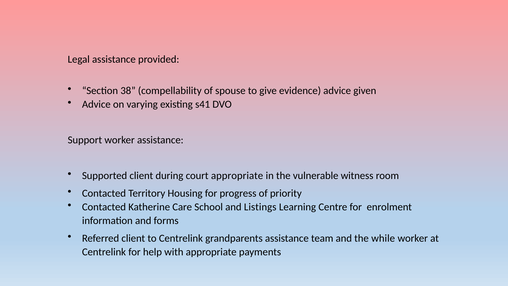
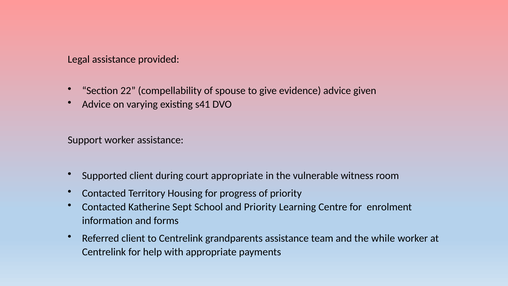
38: 38 -> 22 (128, 91)
Care: Care -> Sept (182, 207)
and Listings: Listings -> Priority (260, 207)
